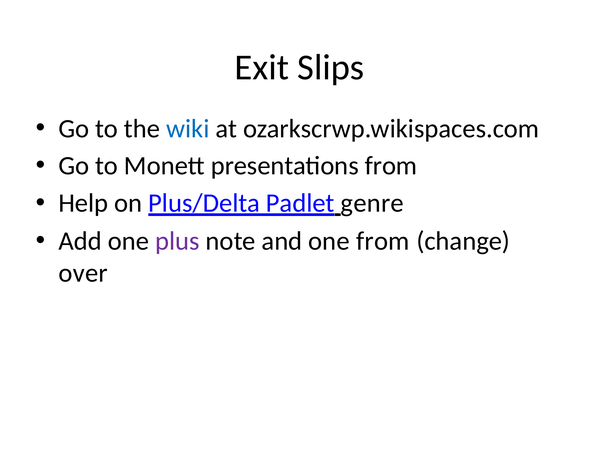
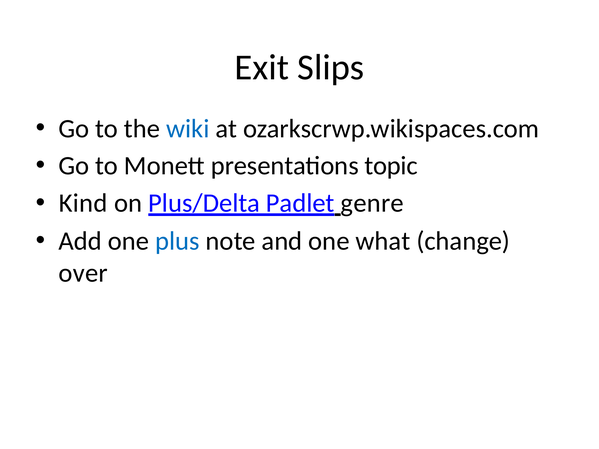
presentations from: from -> topic (391, 166)
Help: Help -> Kind (83, 203)
plus colour: purple -> blue (177, 241)
one from: from -> what (383, 241)
